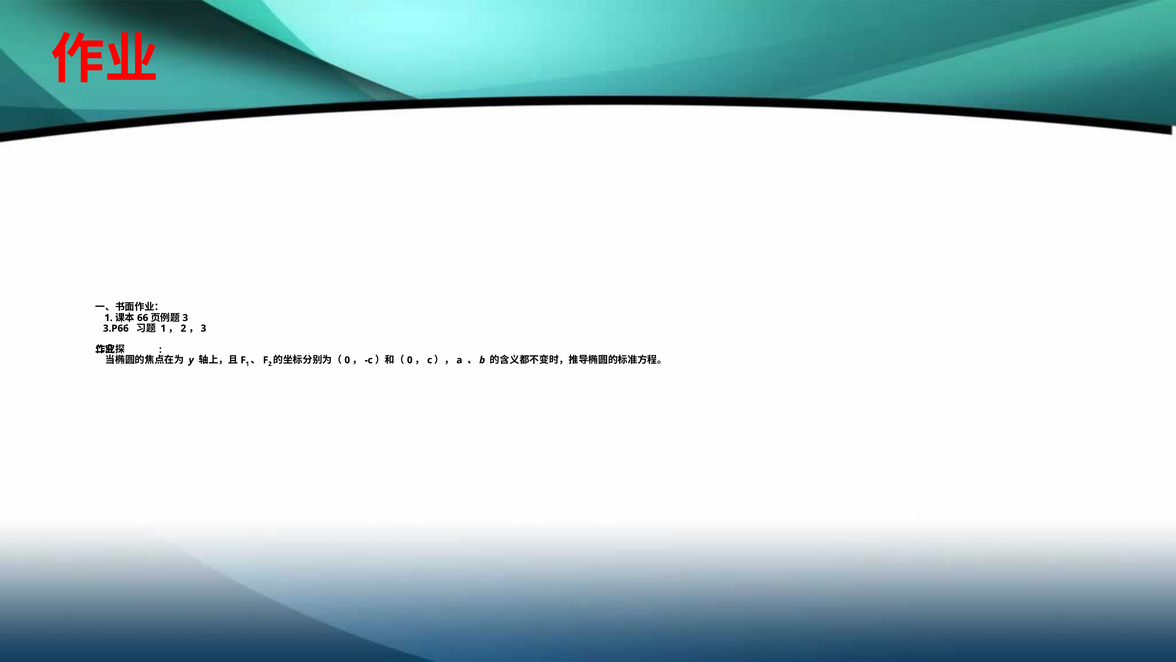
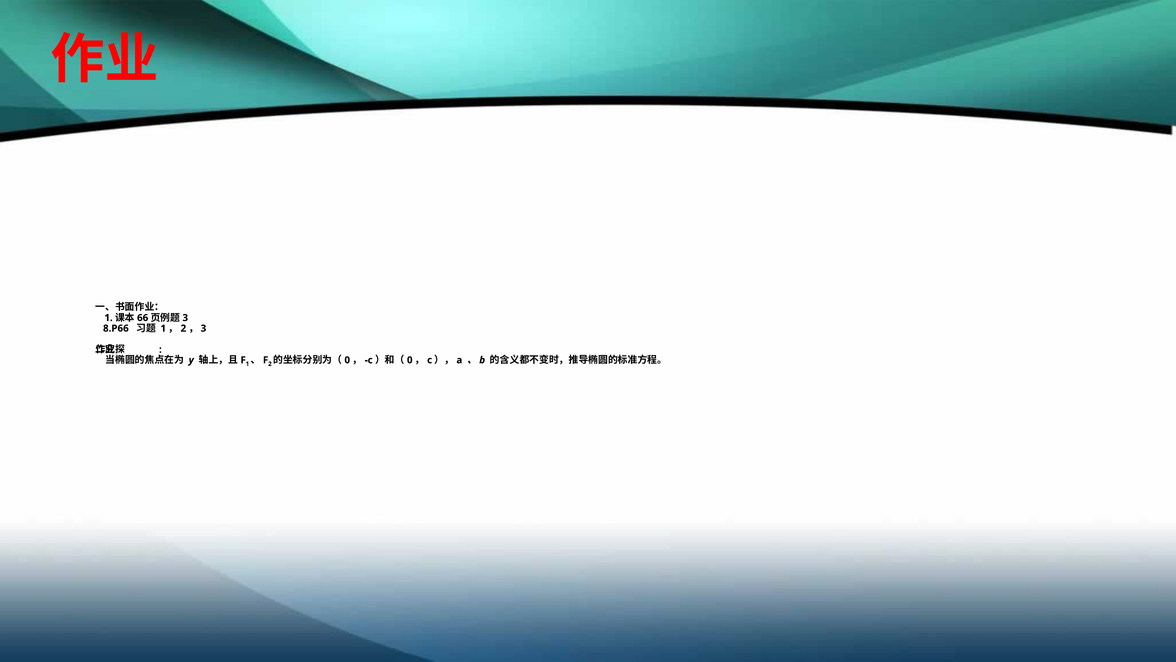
3.P66: 3.P66 -> 8.P66 (116, 328)
